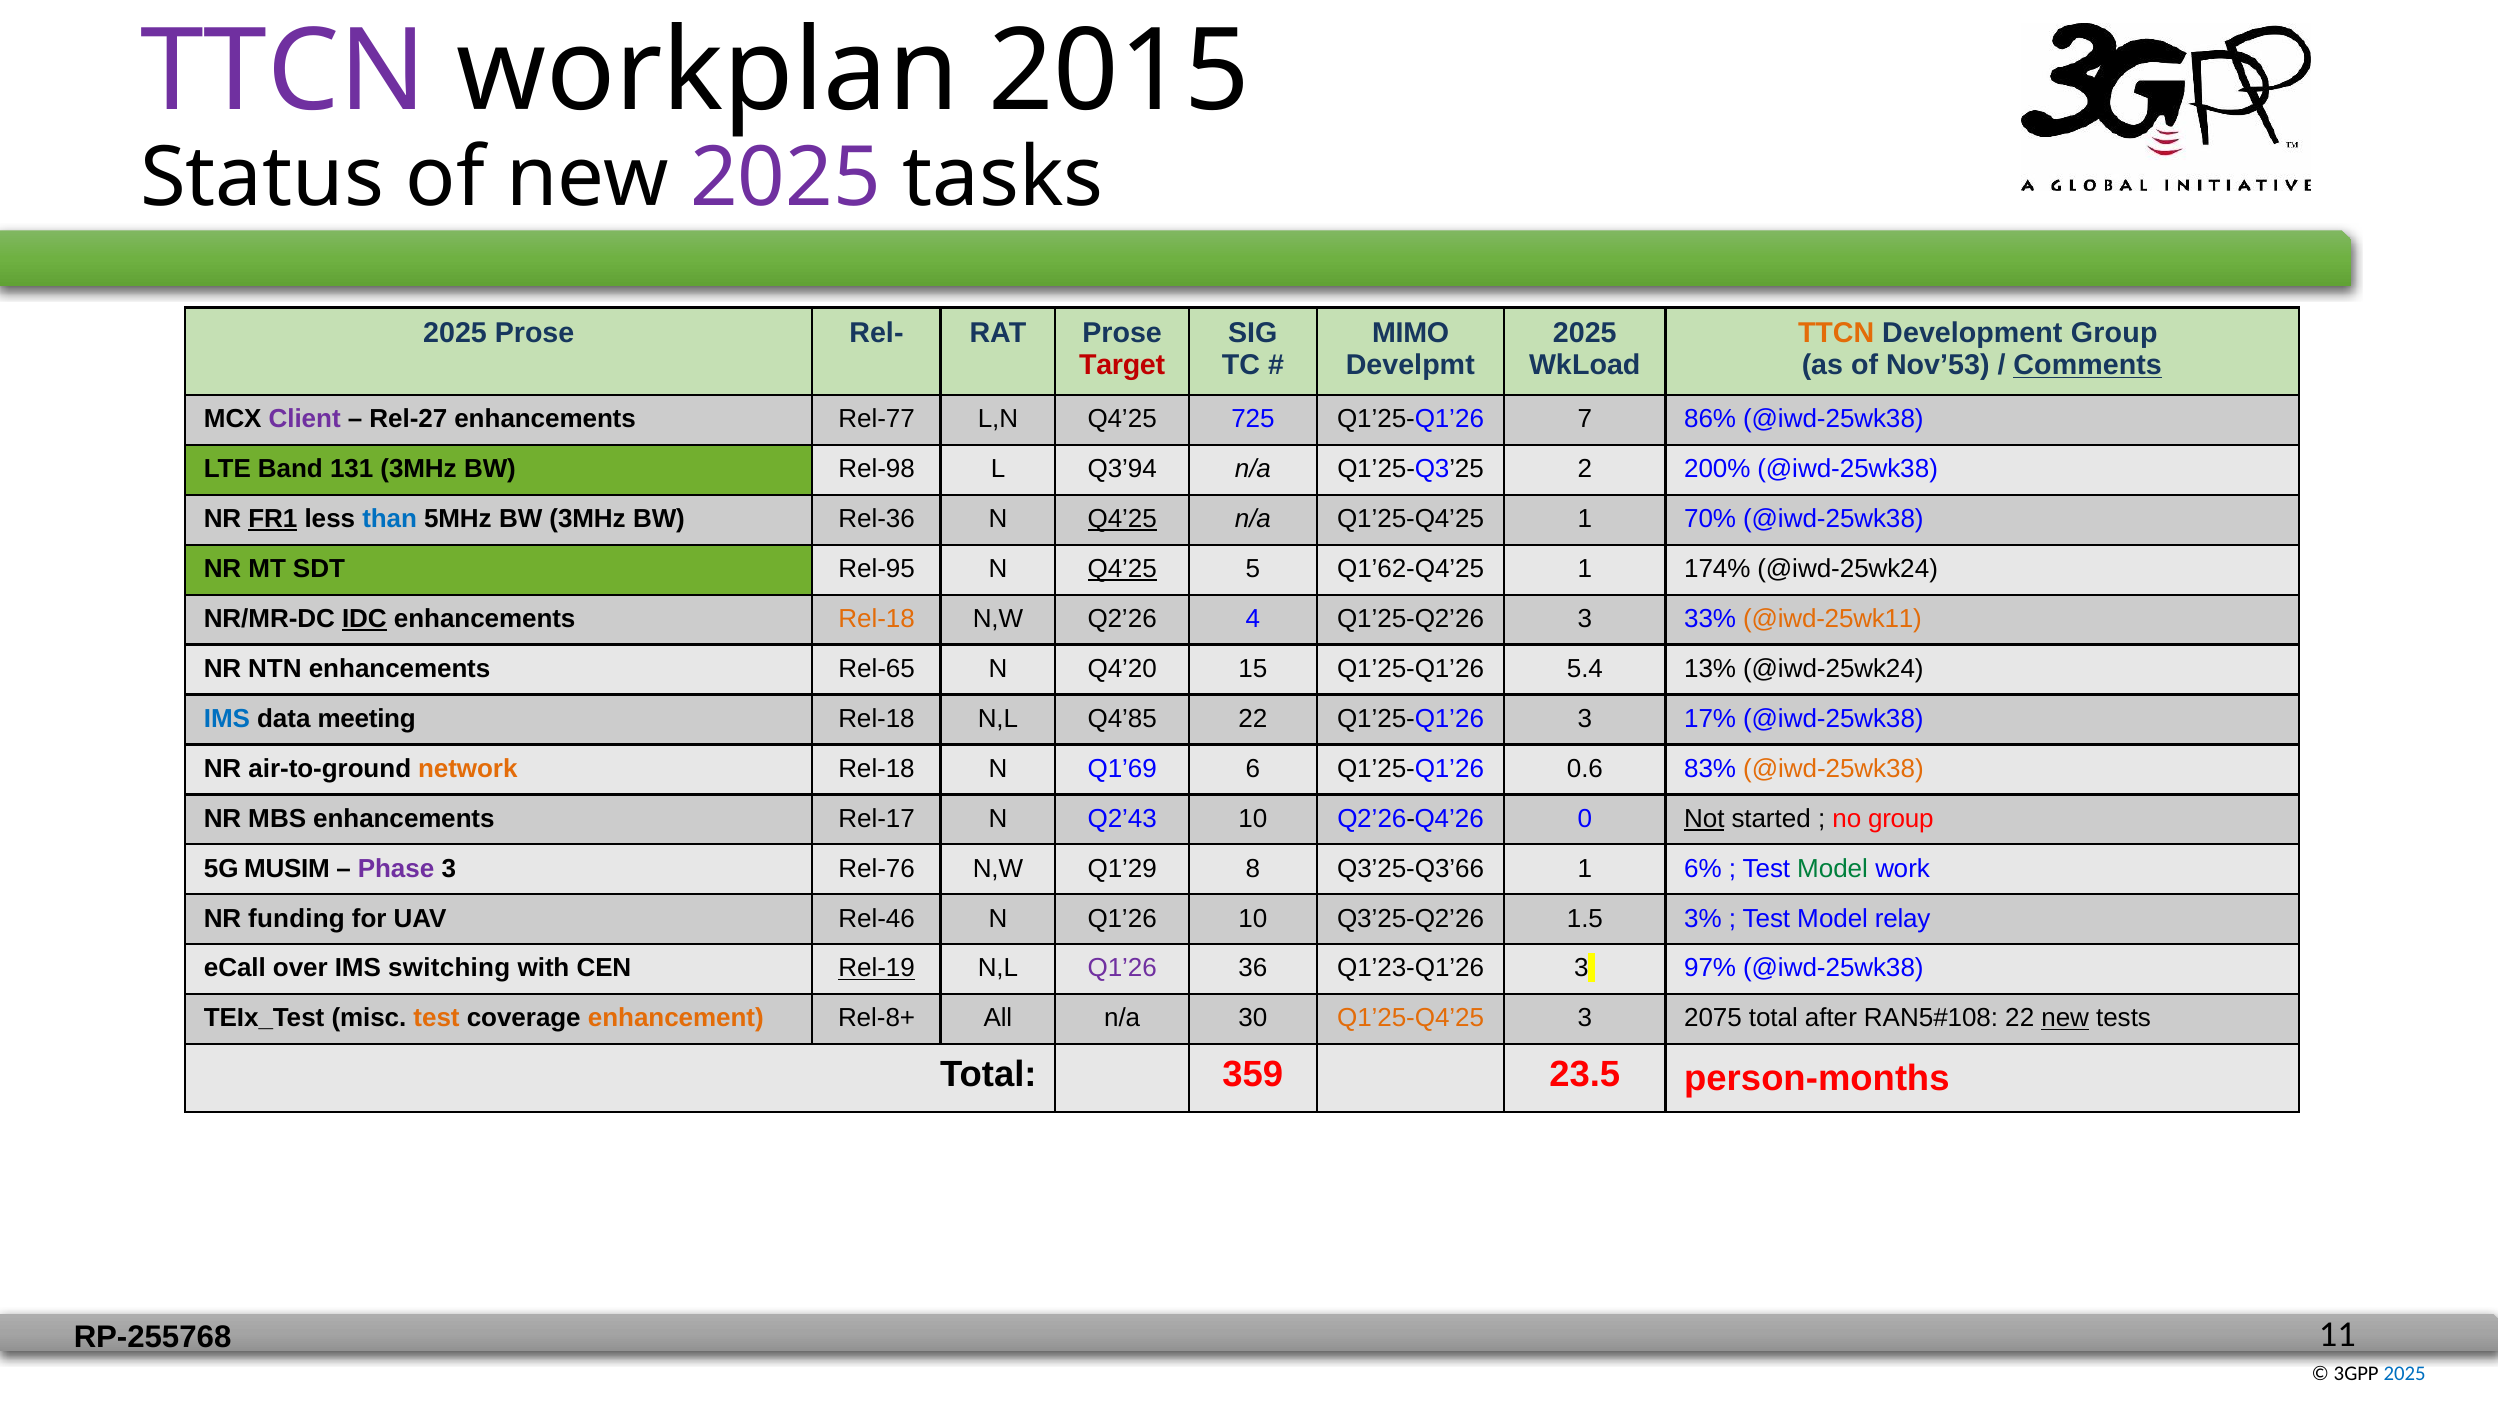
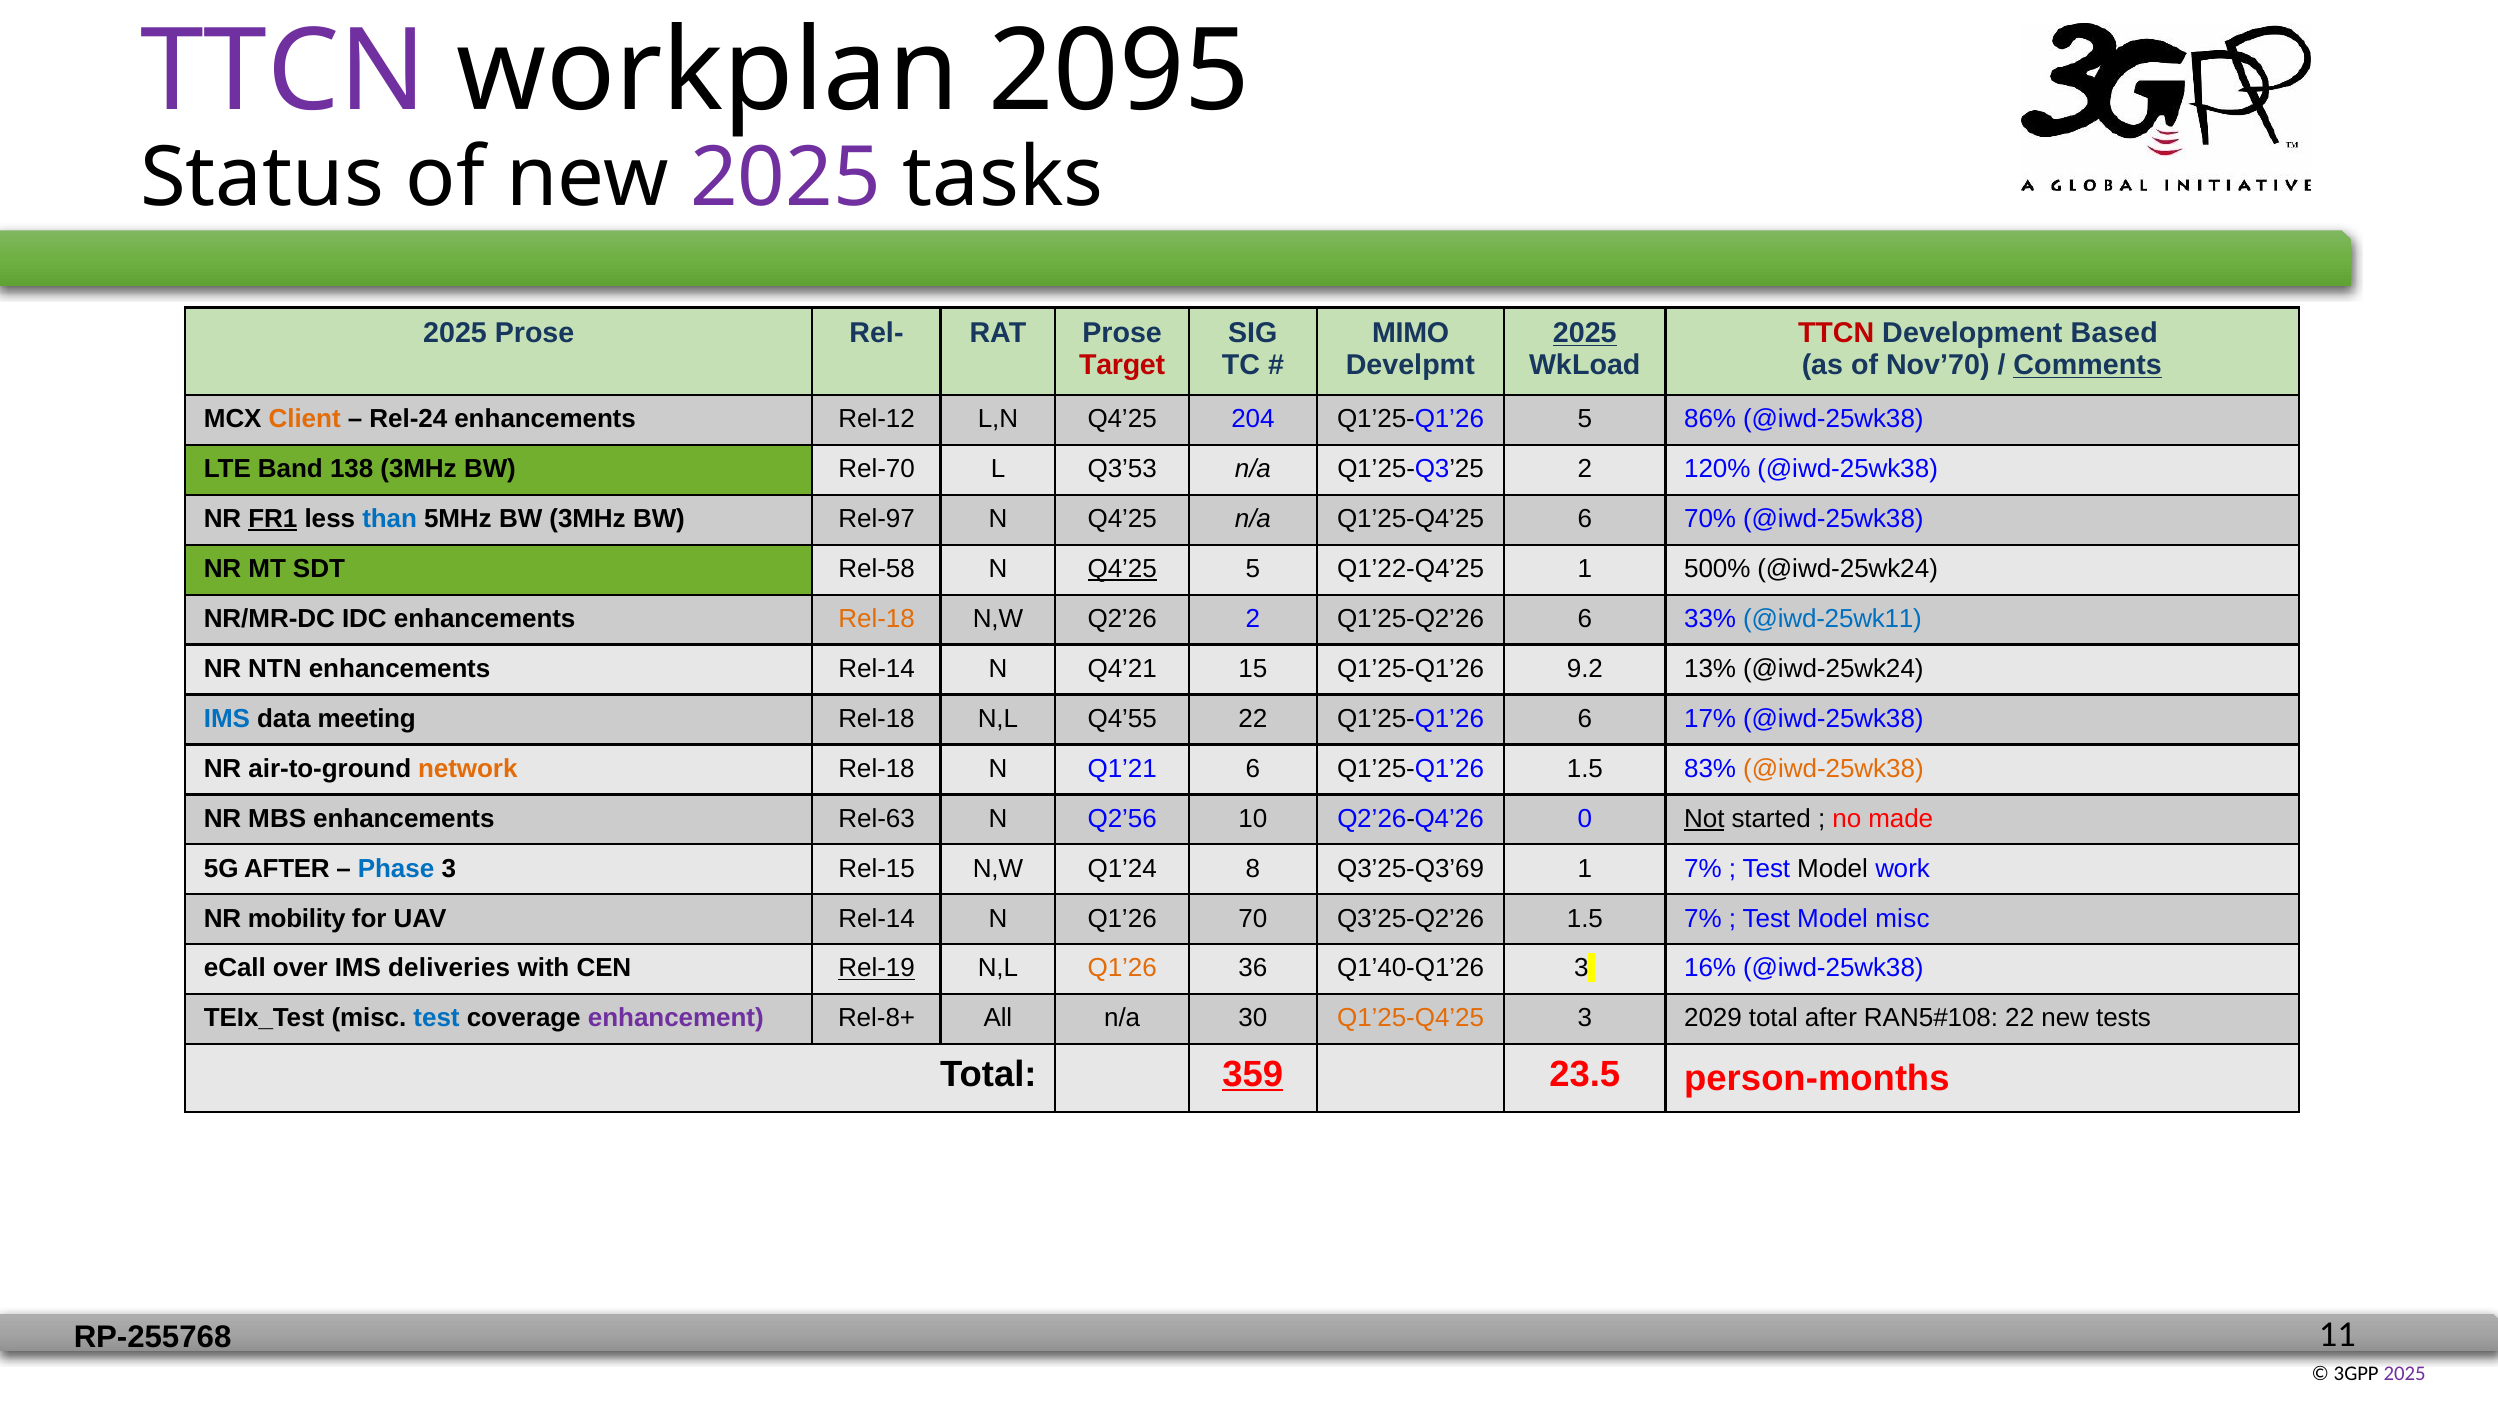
2015: 2015 -> 2095 (1119, 71)
2025 underline: none -> present (1585, 333)
TTCN colour: orange -> red (1836, 333)
Development Group: Group -> Based (2114, 333)
Nov’53: Nov’53 -> Nov’70 (1938, 365)
Client colour: purple -> orange (305, 419)
Rel-27: Rel-27 -> Rel-24 (408, 419)
Rel-77: Rel-77 -> Rel-12 (877, 419)
725: 725 -> 204 (1253, 419)
Q1’25-Q1’26 7: 7 -> 5 (1585, 419)
131: 131 -> 138 (352, 469)
Rel-98: Rel-98 -> Rel-70 (877, 469)
Q3’94: Q3’94 -> Q3’53 (1122, 469)
200%: 200% -> 120% (1717, 469)
Rel-36: Rel-36 -> Rel-97 (877, 519)
Q4’25 underline: present -> none (1122, 519)
Q1’25-Q4’25 1: 1 -> 6 (1585, 519)
Rel-95: Rel-95 -> Rel-58 (877, 569)
Q1’62-Q4’25: Q1’62-Q4’25 -> Q1’22-Q4’25 (1411, 569)
174%: 174% -> 500% (1717, 569)
IDC underline: present -> none (364, 619)
Q2’26 4: 4 -> 2 (1253, 619)
Q1’25-Q2’26 3: 3 -> 6 (1585, 619)
@iwd-25wk11 colour: orange -> blue (1833, 619)
enhancements Rel-65: Rel-65 -> Rel-14 (877, 669)
Q4’20: Q4’20 -> Q4’21 (1122, 669)
5.4: 5.4 -> 9.2 (1585, 669)
Q4’85: Q4’85 -> Q4’55 (1122, 719)
Q1’25-Q1’26 3: 3 -> 6 (1585, 719)
Q1’69: Q1’69 -> Q1’21 (1122, 769)
Q1’25-Q1’26 0.6: 0.6 -> 1.5 (1585, 769)
Rel-17: Rel-17 -> Rel-63 (877, 819)
Q2’43: Q2’43 -> Q2’56 (1122, 819)
no group: group -> made (1901, 819)
5G MUSIM: MUSIM -> AFTER (287, 869)
Phase colour: purple -> blue (396, 869)
Rel-76: Rel-76 -> Rel-15 (877, 869)
Q1’29: Q1’29 -> Q1’24 (1122, 869)
Q3’25-Q3’66: Q3’25-Q3’66 -> Q3’25-Q3’69 (1411, 869)
1 6%: 6% -> 7% (1703, 869)
Model colour: green -> black (1833, 869)
funding: funding -> mobility (297, 918)
UAV Rel-46: Rel-46 -> Rel-14 (877, 918)
Q1’26 10: 10 -> 70 (1253, 918)
1.5 3%: 3% -> 7% (1703, 918)
Model relay: relay -> misc (1902, 918)
switching: switching -> deliveries (449, 968)
Q1’26 colour: purple -> orange (1122, 968)
Q1’23-Q1’26: Q1’23-Q1’26 -> Q1’40-Q1’26 (1411, 968)
97%: 97% -> 16% (1710, 968)
test colour: orange -> blue (437, 1018)
enhancement colour: orange -> purple (676, 1018)
2075: 2075 -> 2029 (1713, 1018)
new underline: present -> none (2065, 1018)
359 underline: none -> present (1253, 1075)
2025 colour: blue -> purple (2405, 1374)
